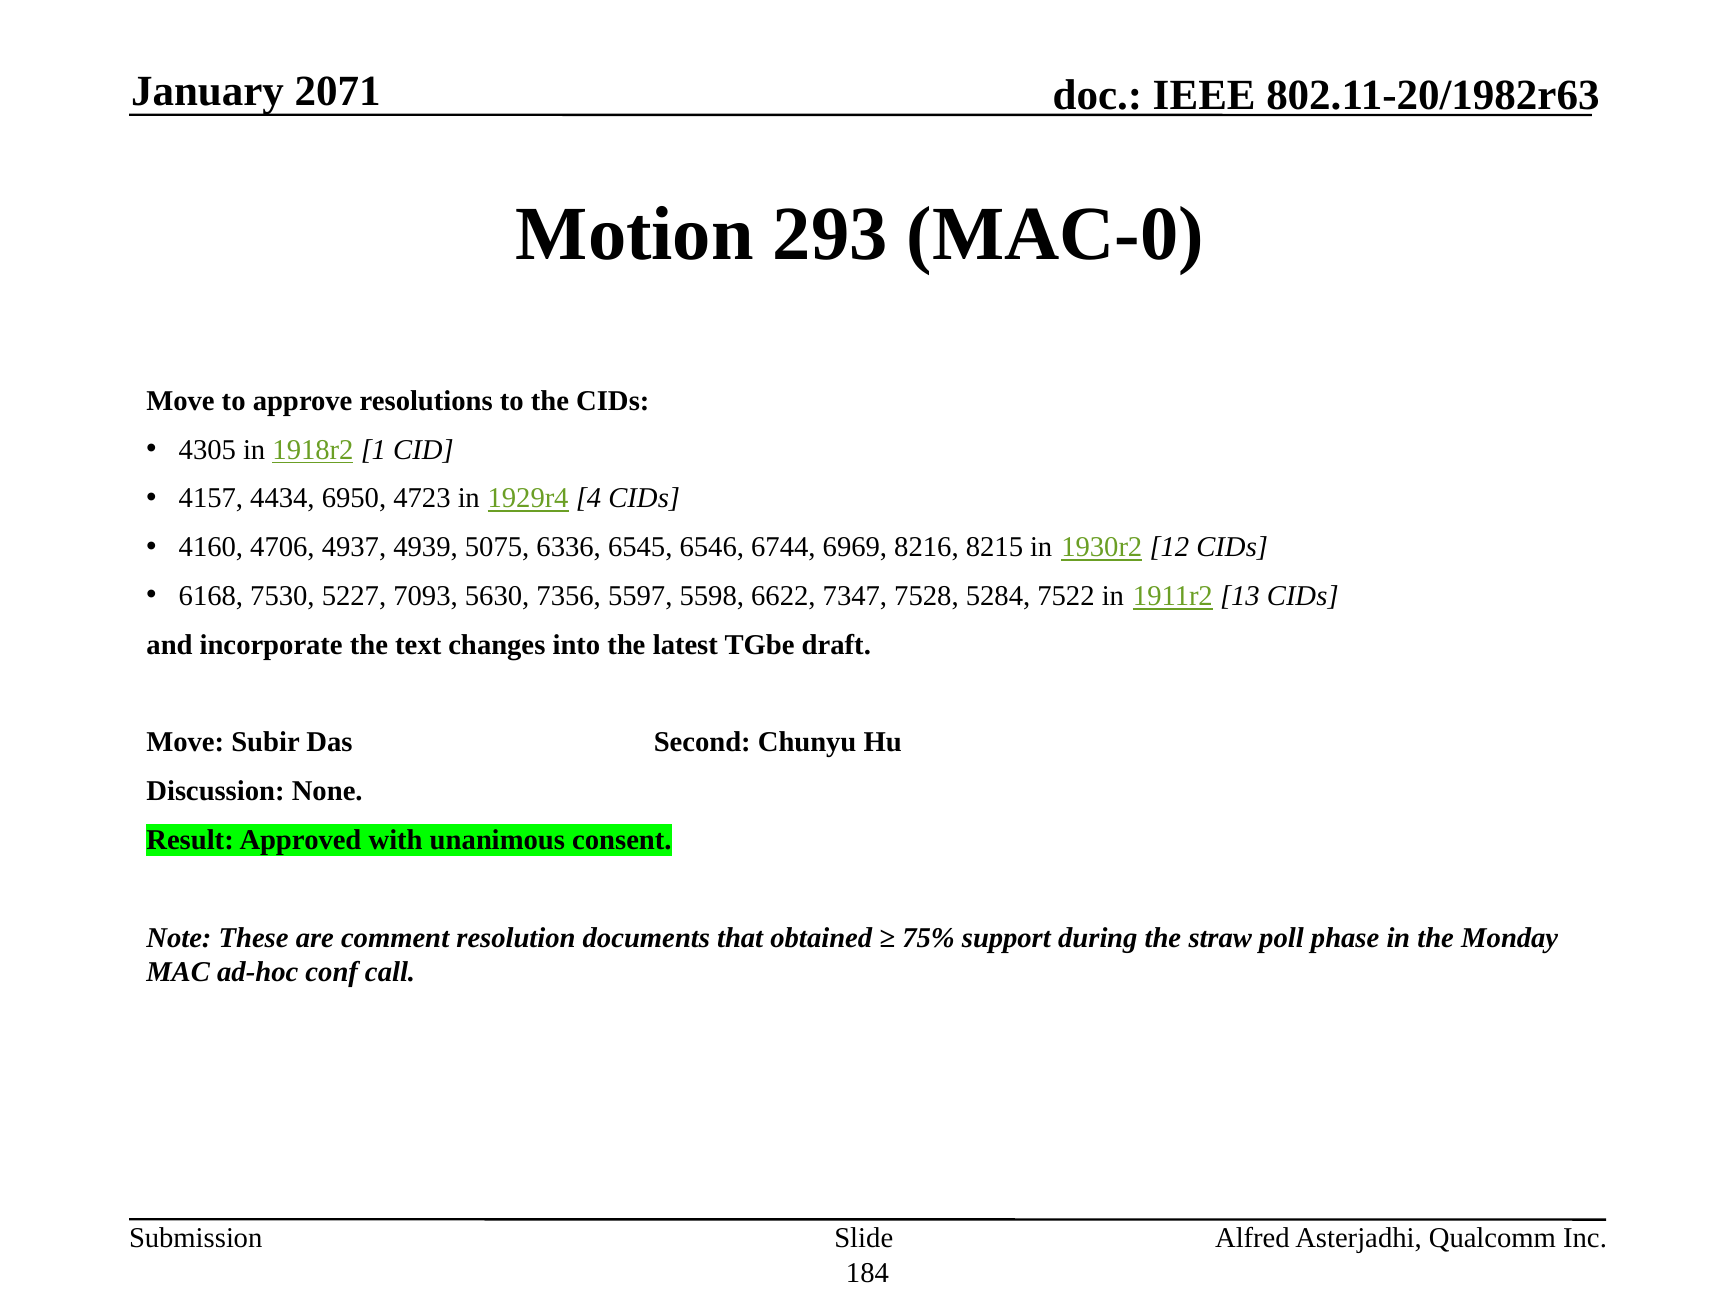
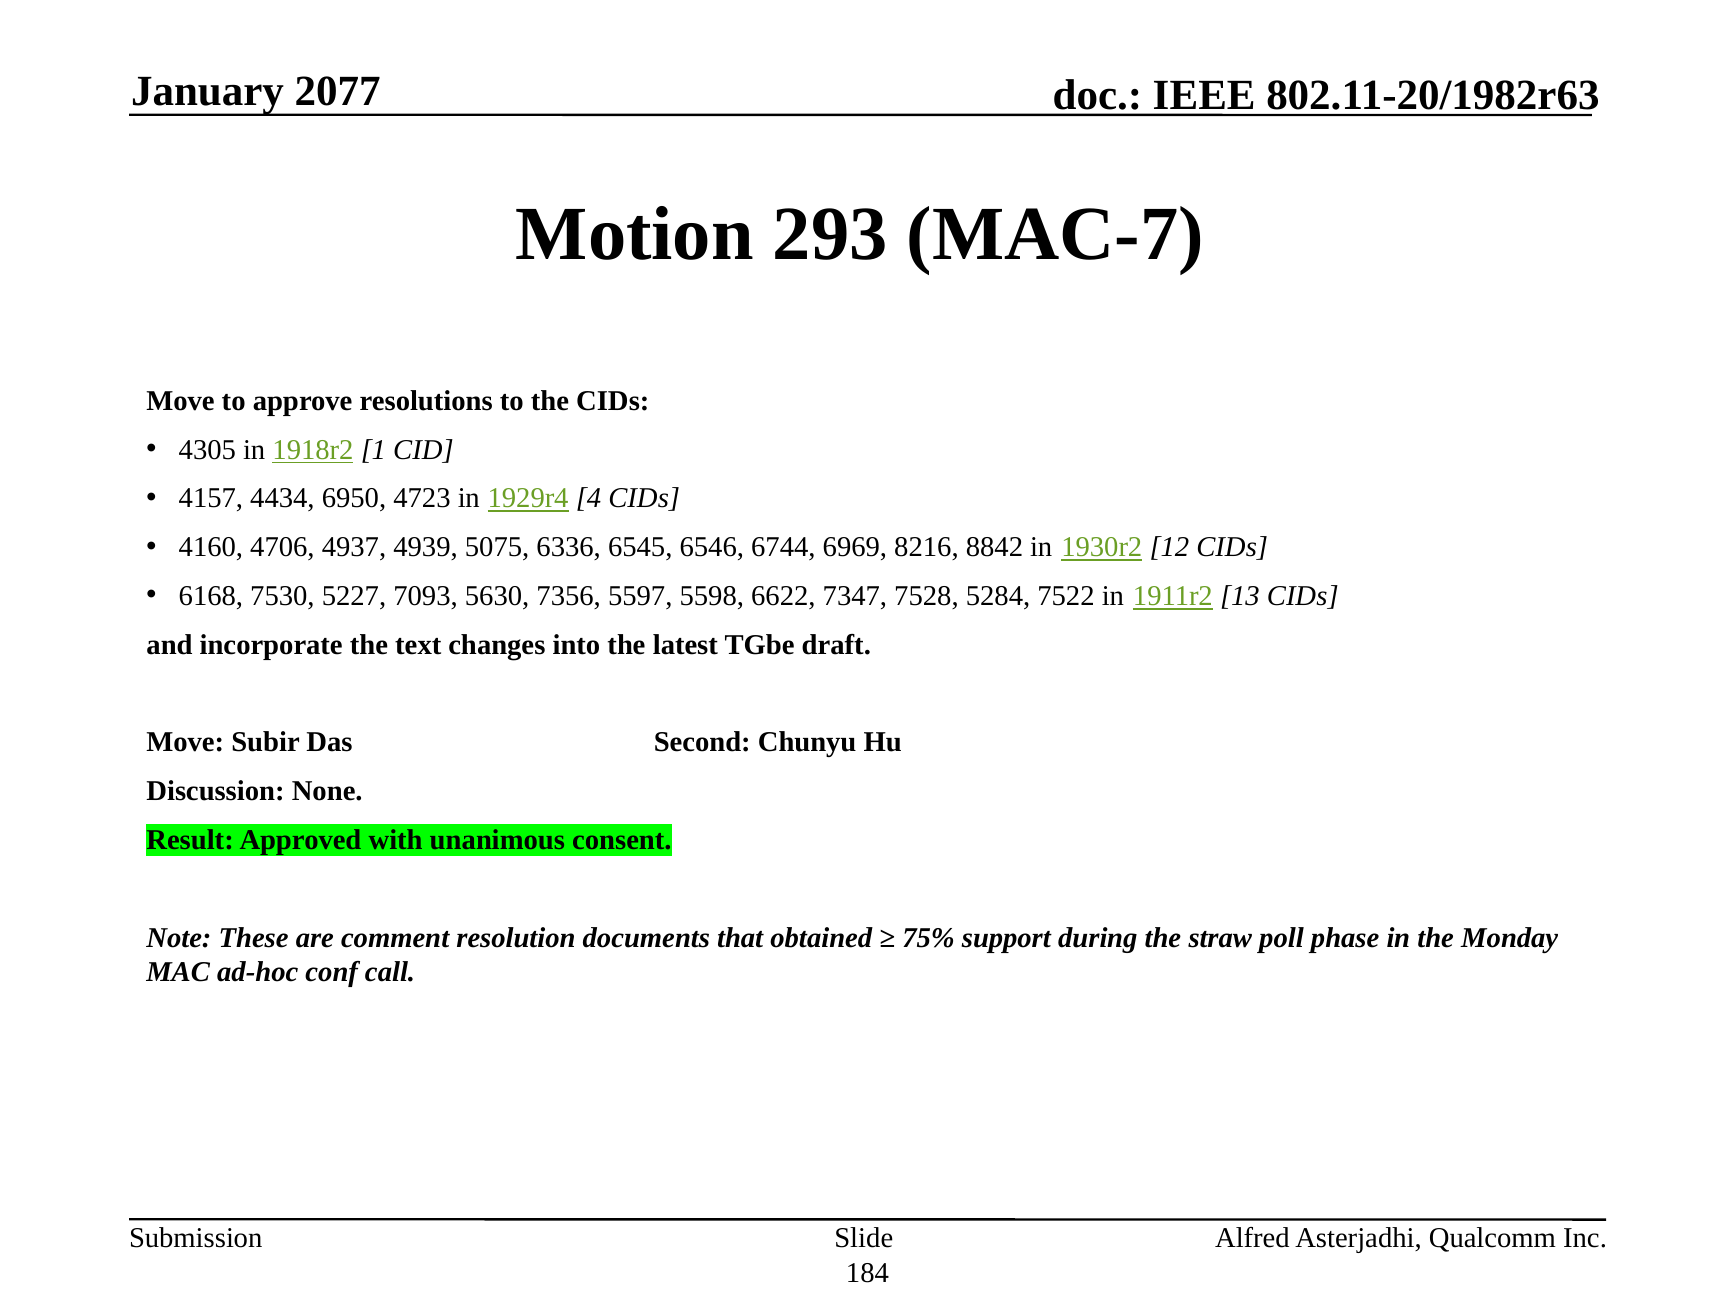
2071: 2071 -> 2077 (338, 91)
MAC-0: MAC-0 -> MAC-7 (1055, 235)
8215: 8215 -> 8842 (994, 547)
